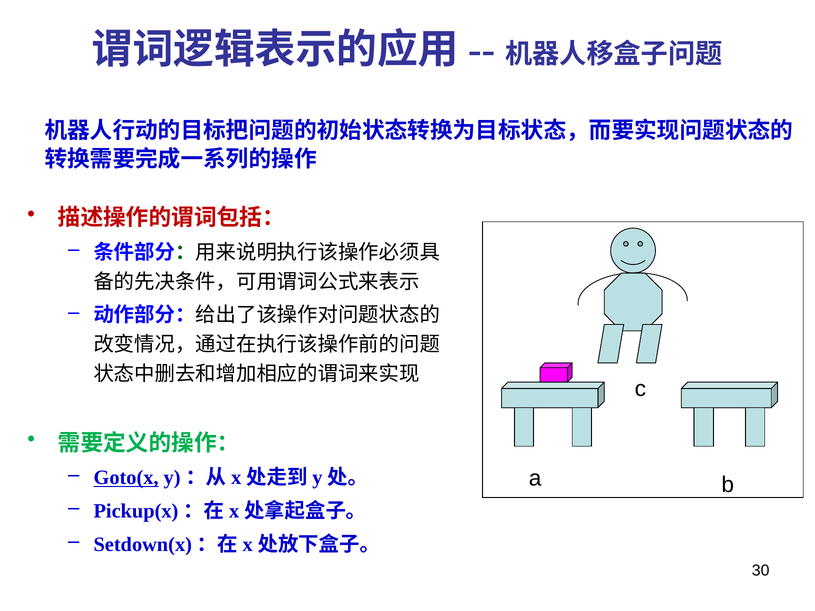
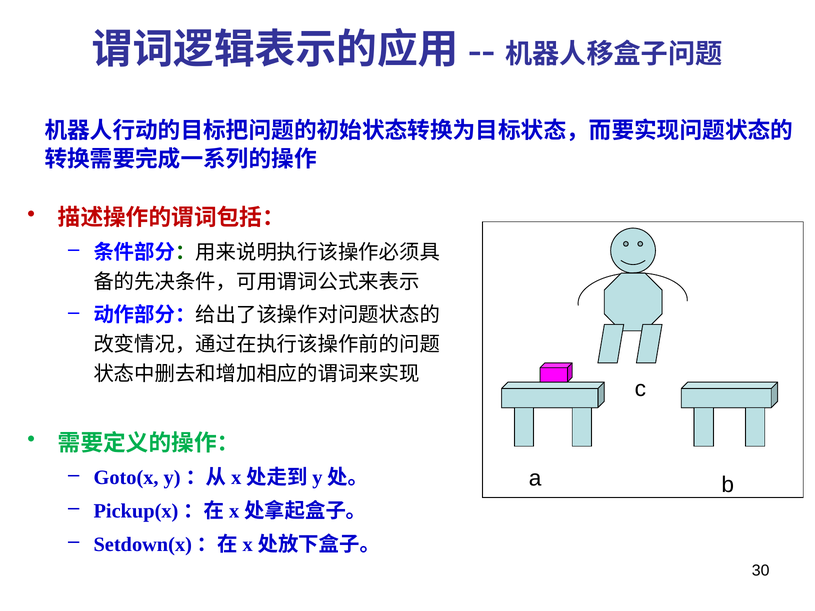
Goto(x underline: present -> none (126, 478)
